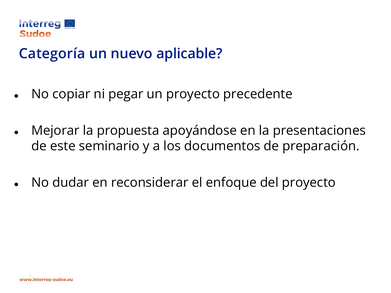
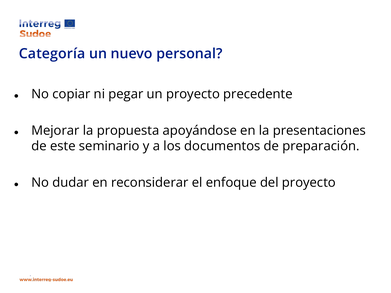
aplicable: aplicable -> personal (189, 54)
